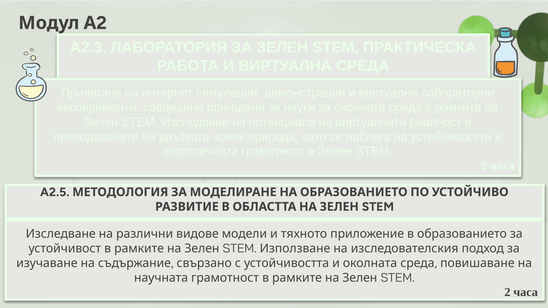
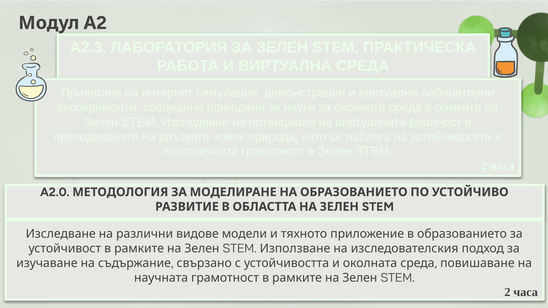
A2.5: A2.5 -> A2.0 (55, 192)
